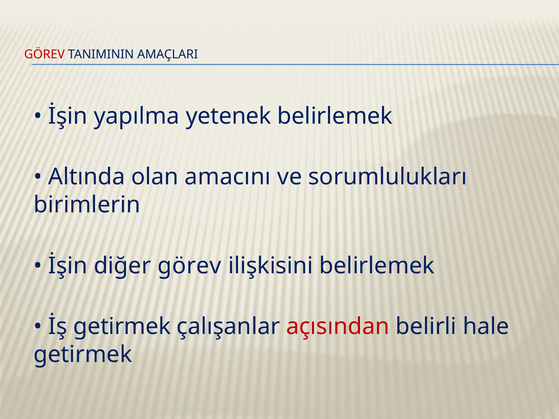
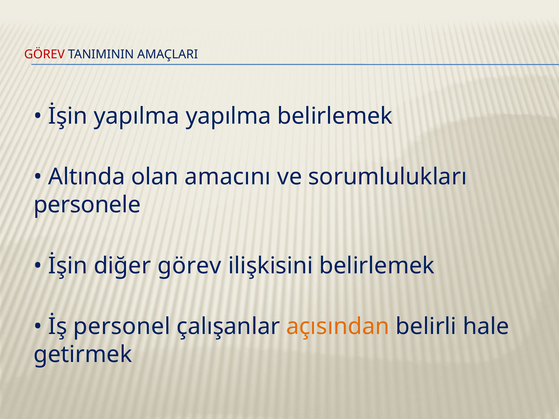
yapılma yetenek: yetenek -> yapılma (229, 116)
birimlerin: birimlerin -> personele (87, 205)
İş getirmek: getirmek -> personel (122, 327)
açısından colour: red -> orange (338, 327)
